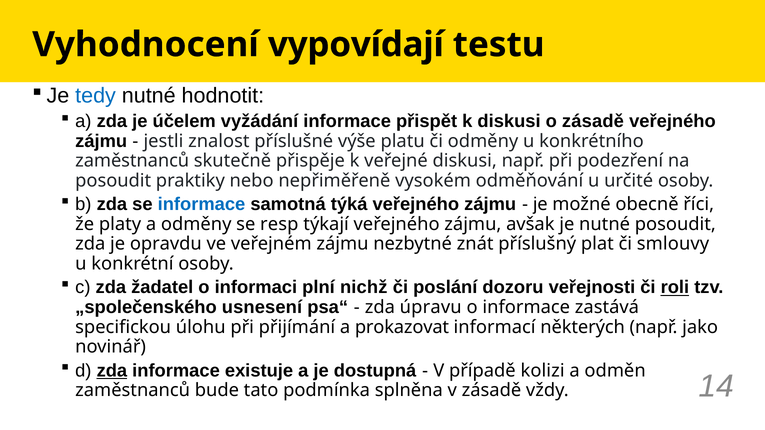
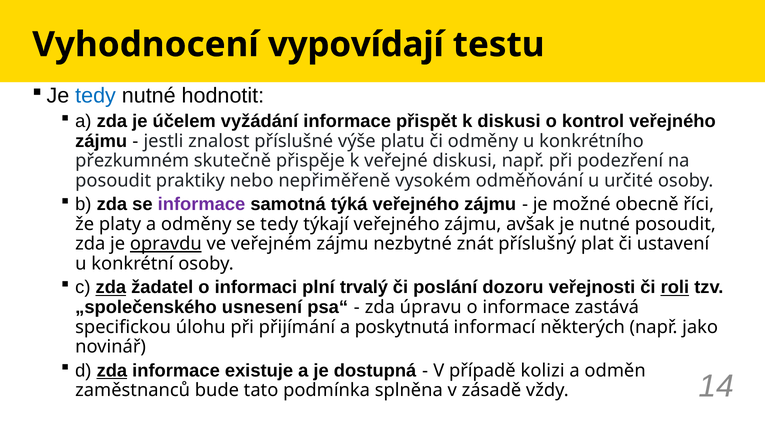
o zásadě: zásadě -> kontrol (593, 121)
zaměstnanců: zaměstnanců -> přezkumném (132, 161)
informace colour: blue -> purple (202, 205)
se resp: resp -> tedy (279, 224)
opravdu underline: none -> present (166, 244)
smlouvy: smlouvy -> ustavení (673, 244)
zda underline: none -> present (111, 288)
nichž: nichž -> trvalý (364, 288)
prokazovat: prokazovat -> poskytnutá (402, 327)
